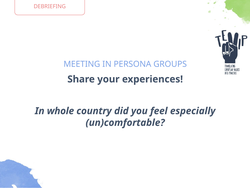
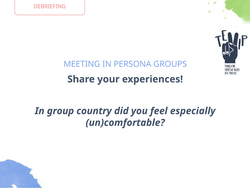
whole: whole -> group (60, 111)
